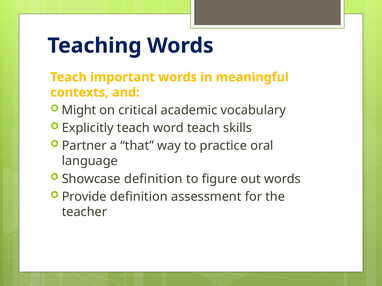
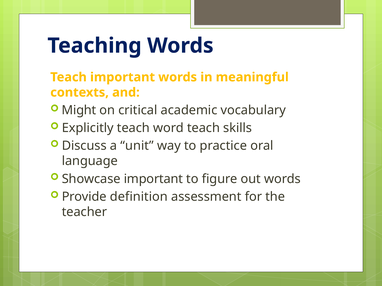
Partner: Partner -> Discuss (84, 146)
that: that -> unit (137, 146)
Showcase definition: definition -> important (153, 179)
